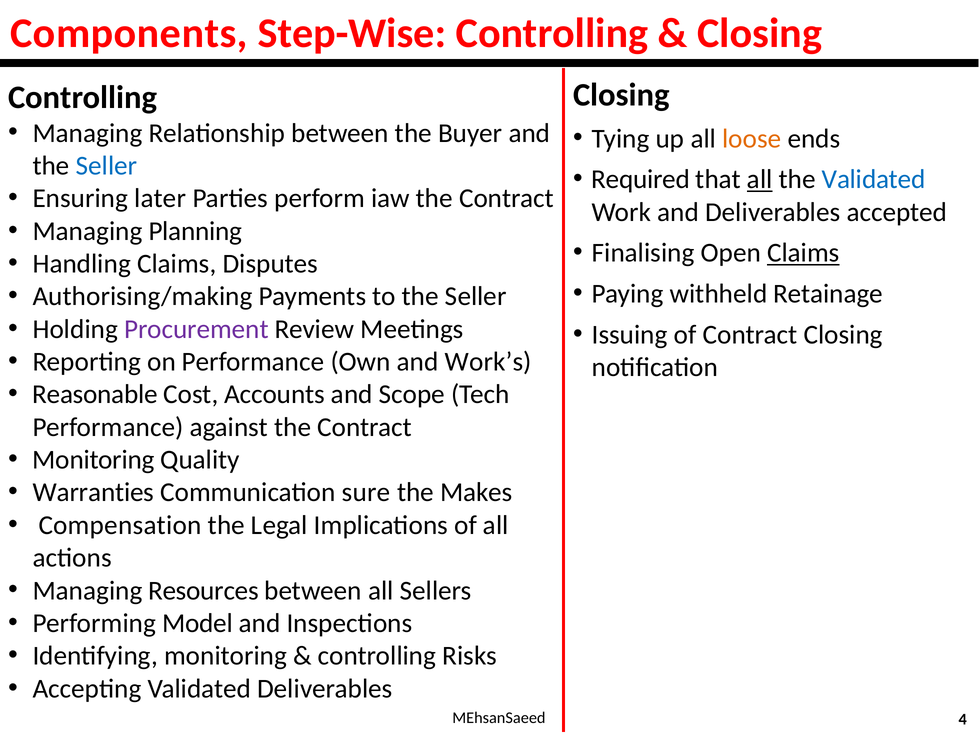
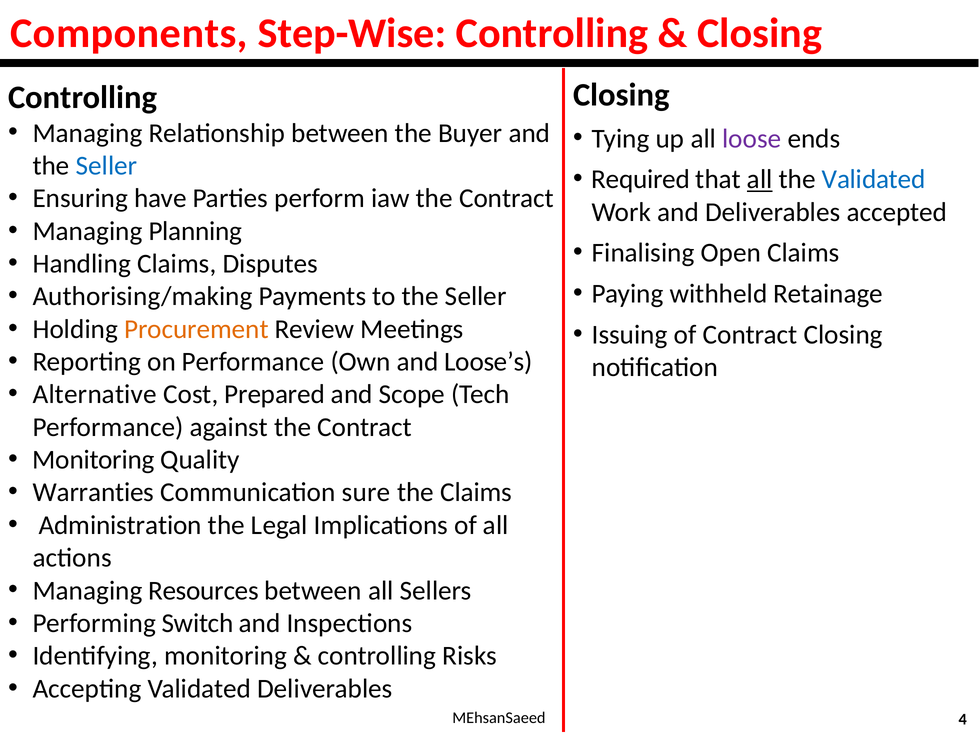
loose colour: orange -> purple (752, 139)
later: later -> have (160, 198)
Claims underline: present -> none (803, 253)
Procurement colour: purple -> orange (196, 329)
Work’s: Work’s -> Loose’s (488, 362)
Reasonable: Reasonable -> Alternative (95, 394)
Accounts: Accounts -> Prepared (275, 394)
the Makes: Makes -> Claims (476, 493)
Compensation: Compensation -> Administration (120, 525)
Model: Model -> Switch (198, 623)
